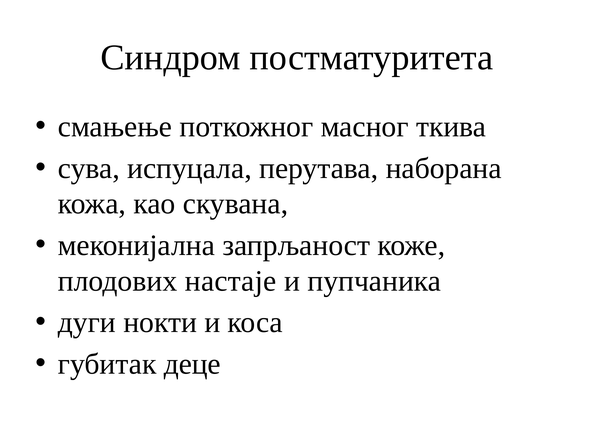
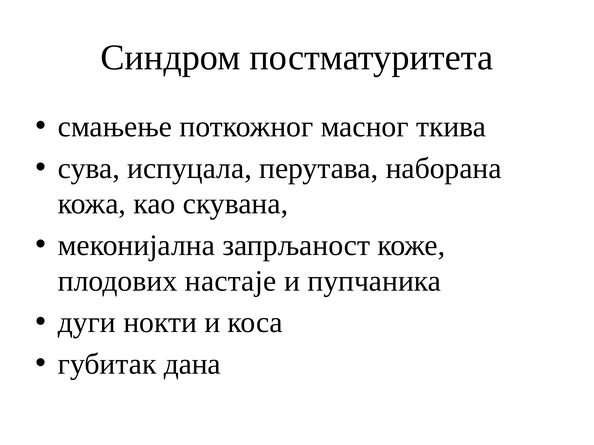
децe: децe -> дана (192, 364)
